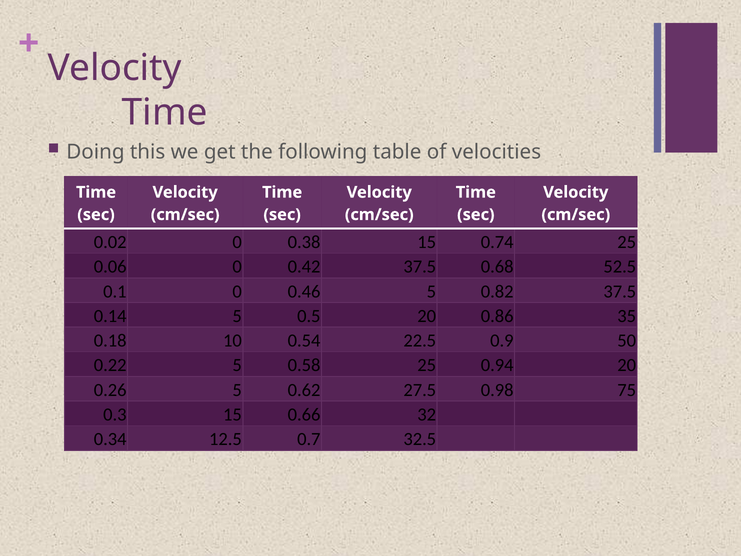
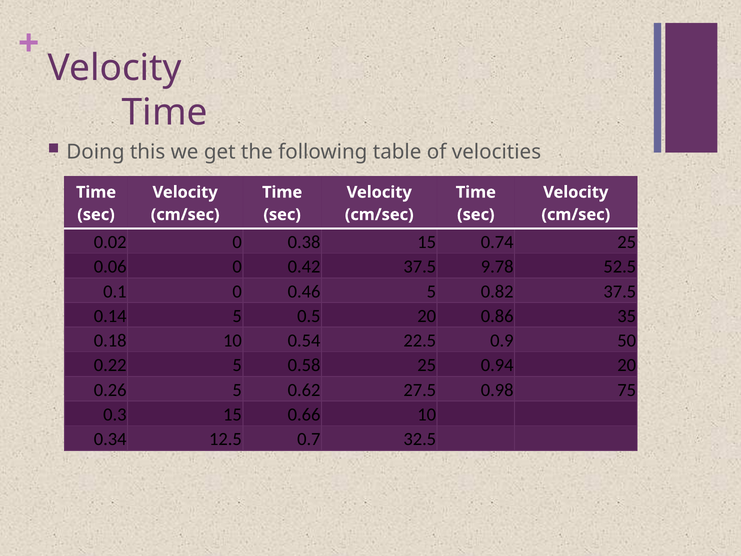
0.68: 0.68 -> 9.78 (497, 267)
0.66 32: 32 -> 10 (427, 414)
